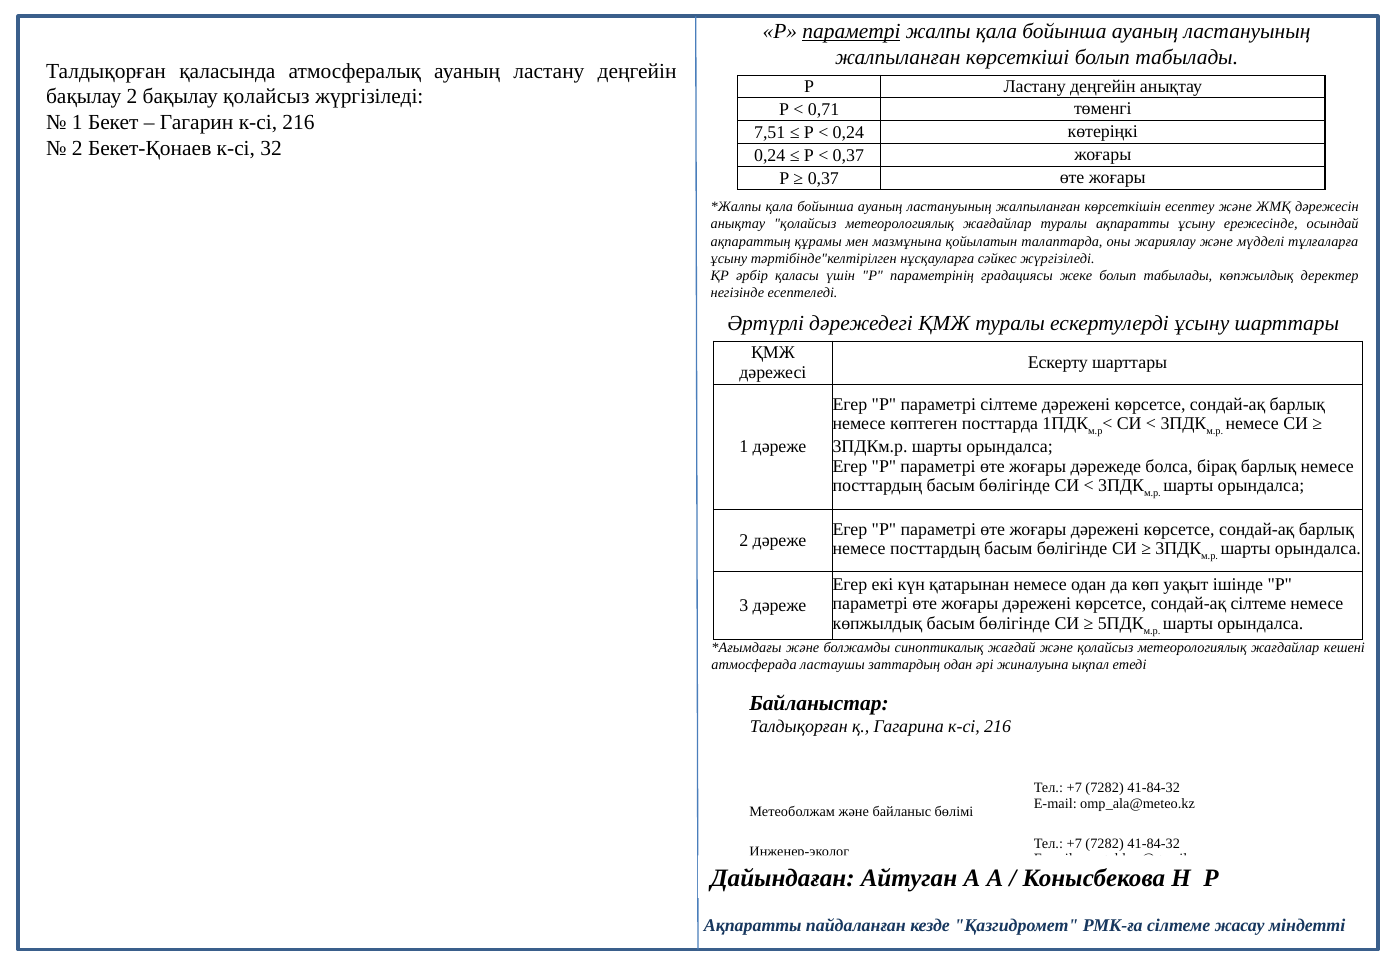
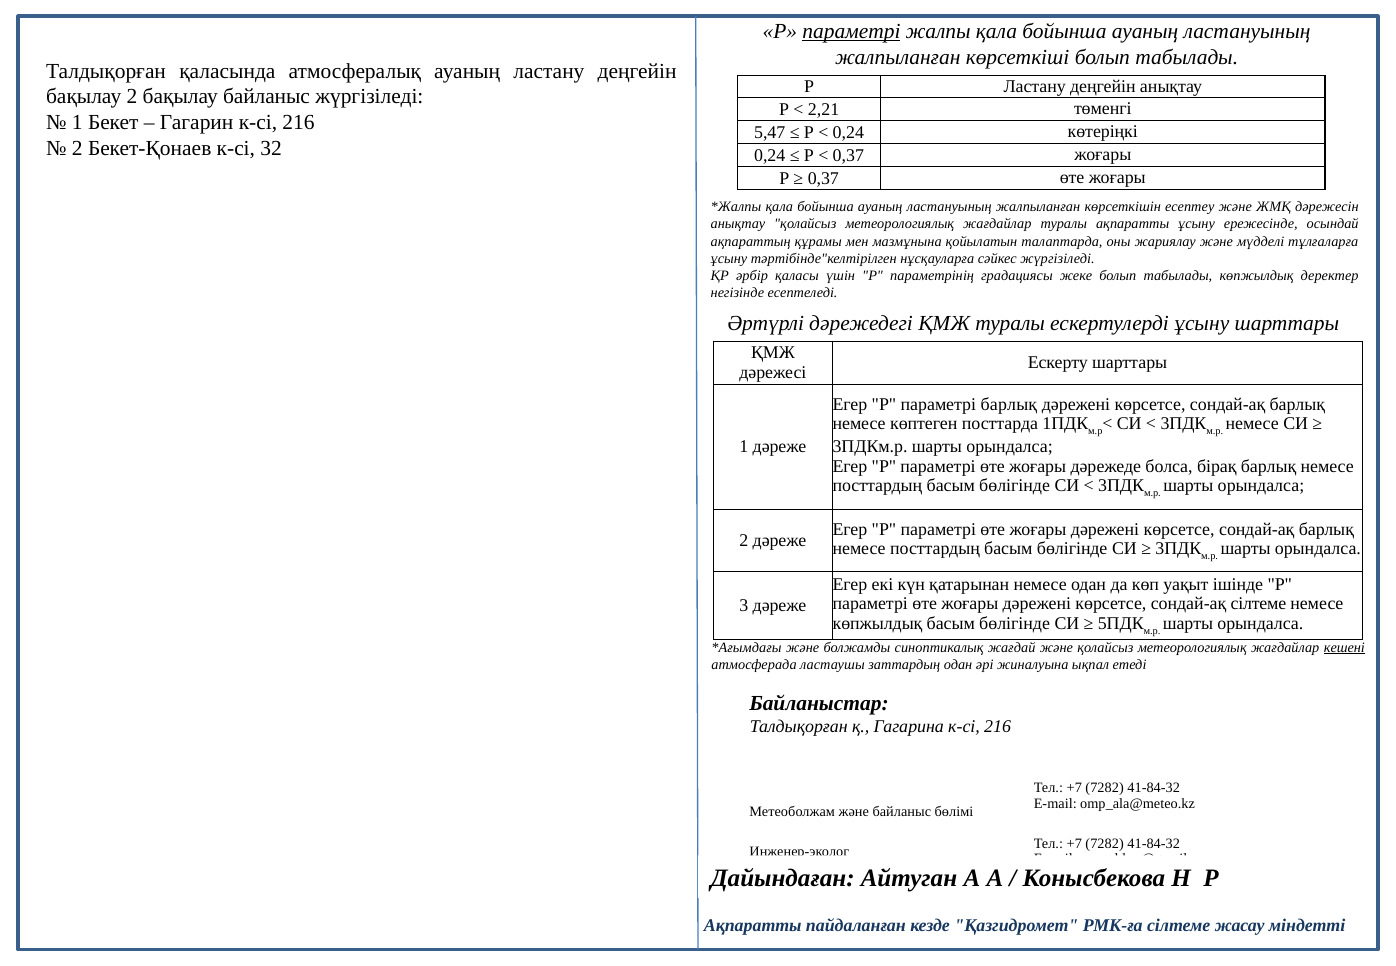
бақылау қолайсыз: қолайсыз -> байланыс (267, 97)
0,71: 0,71 -> 2,21 (824, 109)
7,51: 7,51 -> 5,47 (770, 132)
параметрі сілтеме: сілтеме -> барлық (1009, 405)
кешені underline: none -> present (1344, 648)
